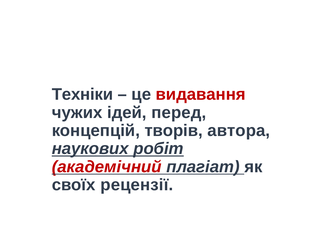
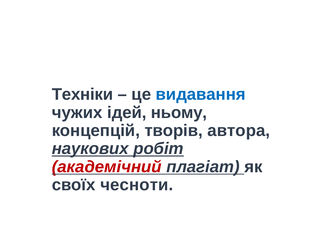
видавання colour: red -> blue (201, 95)
перед: перед -> ньому (179, 113)
рецензії: рецензії -> чесноти (137, 185)
